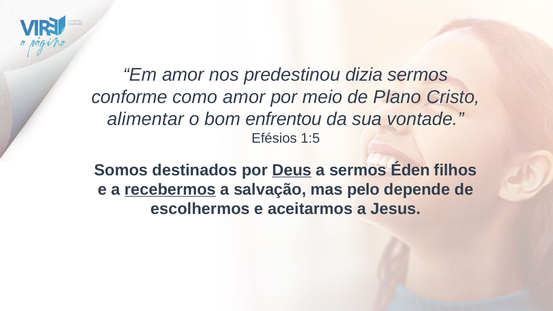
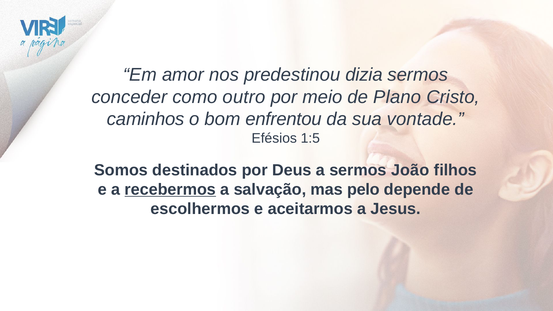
conforme: conforme -> conceder (129, 97)
como amor: amor -> outro (244, 97)
alimentar: alimentar -> caminhos (146, 119)
Deus underline: present -> none (292, 170)
Éden: Éden -> João (410, 170)
